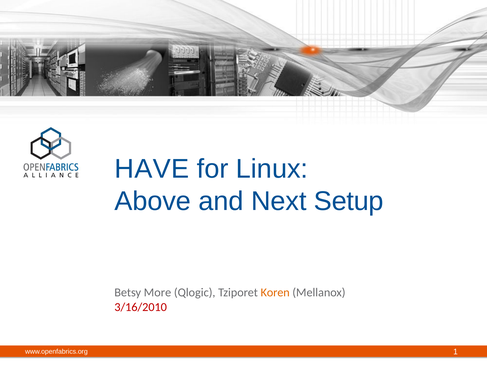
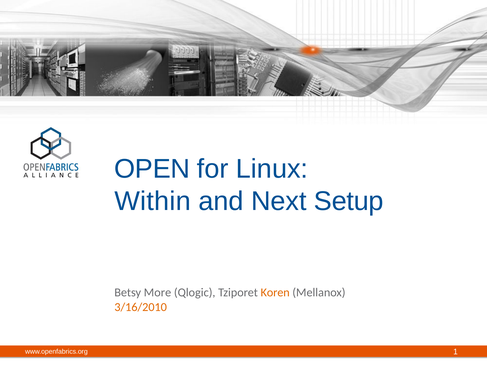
HAVE: HAVE -> OPEN (152, 169)
Above: Above -> Within (153, 201)
3/16/2010 colour: red -> orange (141, 307)
